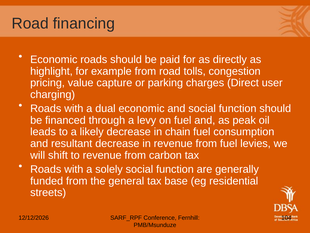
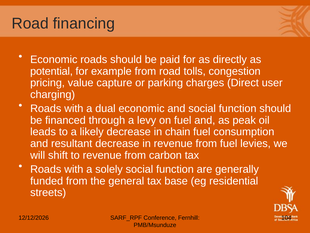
highlight: highlight -> potential (51, 71)
